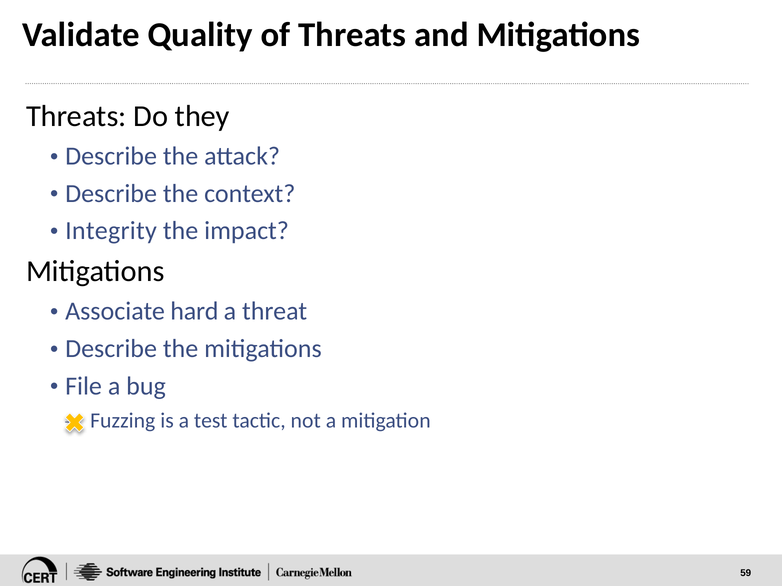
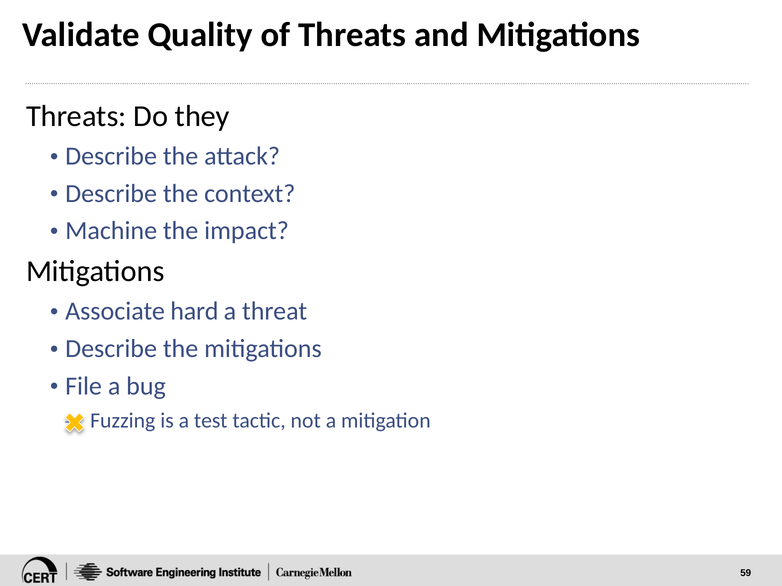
Integrity: Integrity -> Machine (111, 231)
